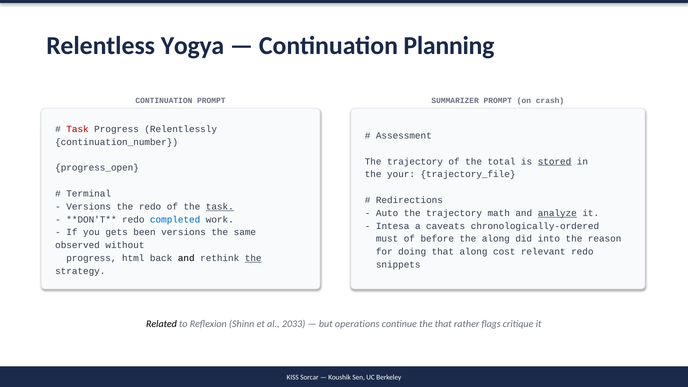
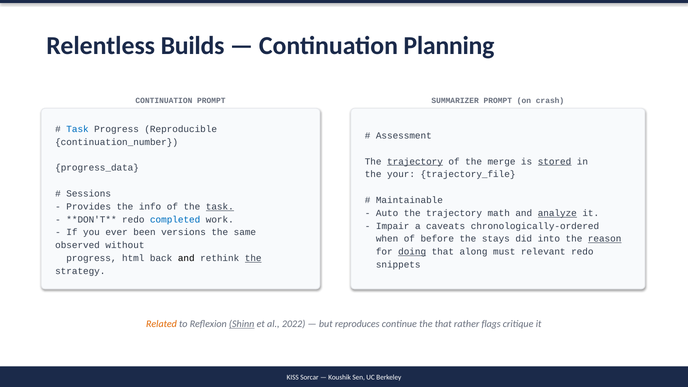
Yogya: Yogya -> Builds (193, 46)
Task colour: red -> blue (78, 129)
Relentlessly: Relentlessly -> Reproducible (181, 129)
trajectory underline: none -> present (415, 161)
total: total -> merge (501, 161)
progress_open: progress_open -> progress_data (97, 168)
Terminal: Terminal -> Sessions (89, 194)
Redirections: Redirections -> Maintainable (409, 200)
Versions: Versions -> Provides (89, 207)
the redo: redo -> info (150, 207)
Intesa: Intesa -> Impair (393, 226)
gets: gets -> ever (117, 232)
must: must -> when (387, 239)
the along: along -> stays (496, 239)
reason underline: none -> present (605, 239)
doing underline: none -> present (412, 252)
cost: cost -> must (504, 252)
Related colour: black -> orange (161, 324)
Shinn underline: none -> present (242, 324)
2033: 2033 -> 2022 (294, 324)
operations: operations -> reproduces (357, 324)
